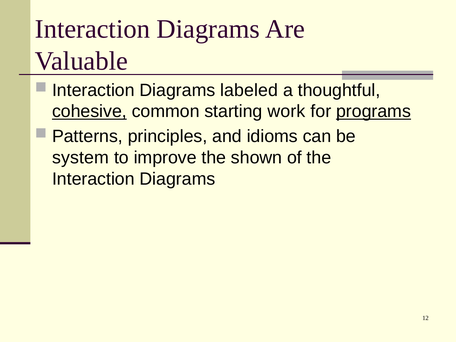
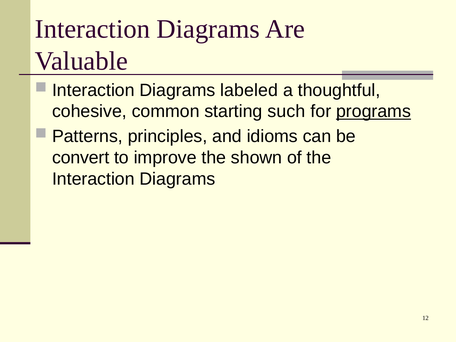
cohesive underline: present -> none (89, 111)
work: work -> such (286, 111)
system: system -> convert (81, 158)
